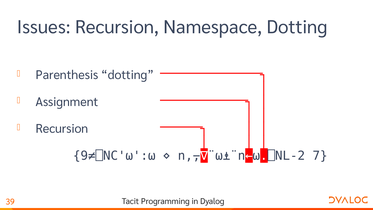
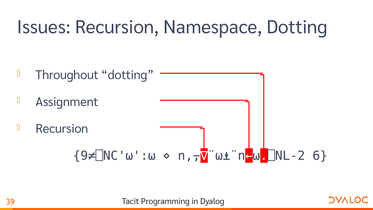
Parenthesis: Parenthesis -> Throughout (67, 75)
7: 7 -> 6 (320, 156)
